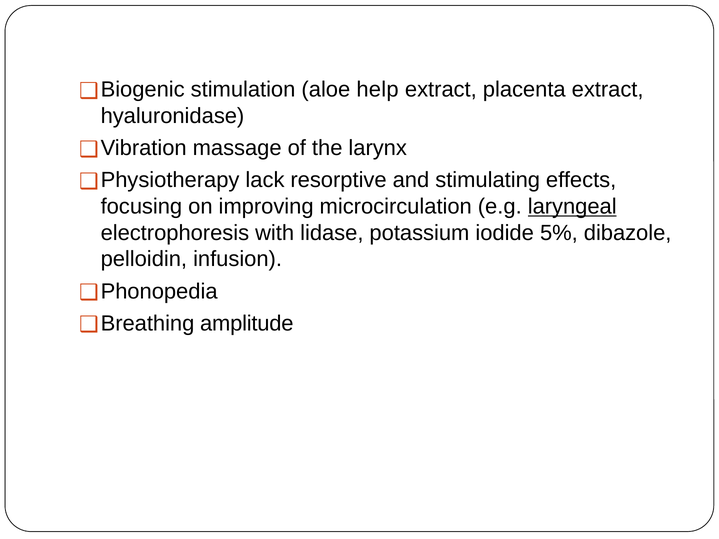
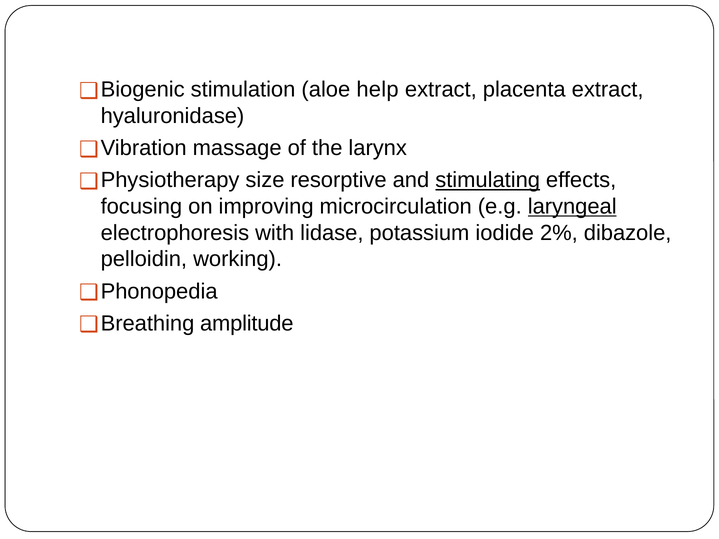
lack: lack -> size (265, 180)
stimulating underline: none -> present (488, 180)
5%: 5% -> 2% (559, 233)
infusion: infusion -> working (238, 259)
